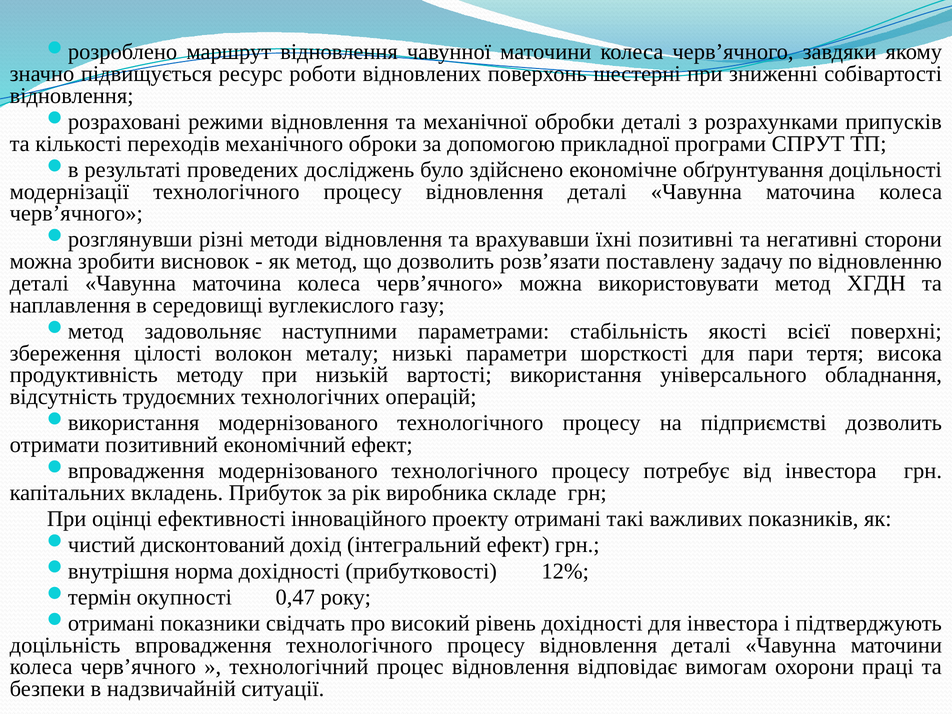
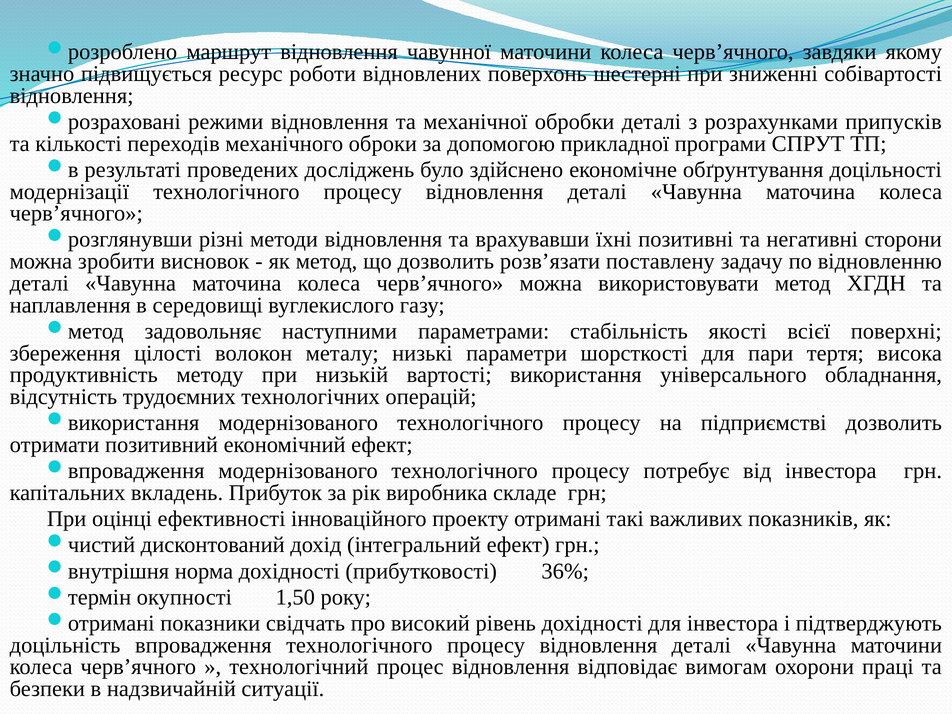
12%: 12% -> 36% (565, 571)
0,47: 0,47 -> 1,50 (295, 597)
